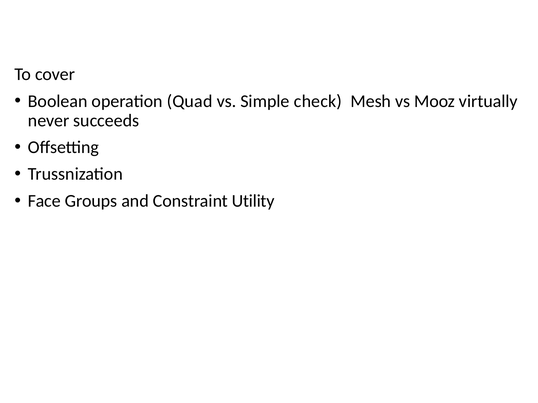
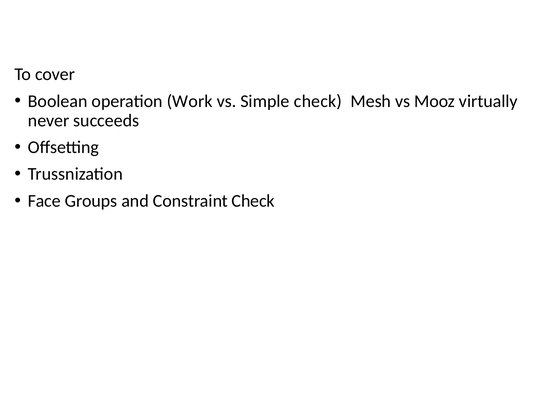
Quad: Quad -> Work (190, 101)
Constraint Utility: Utility -> Check (253, 201)
